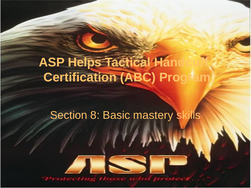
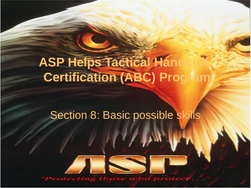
mastery: mastery -> possible (153, 115)
